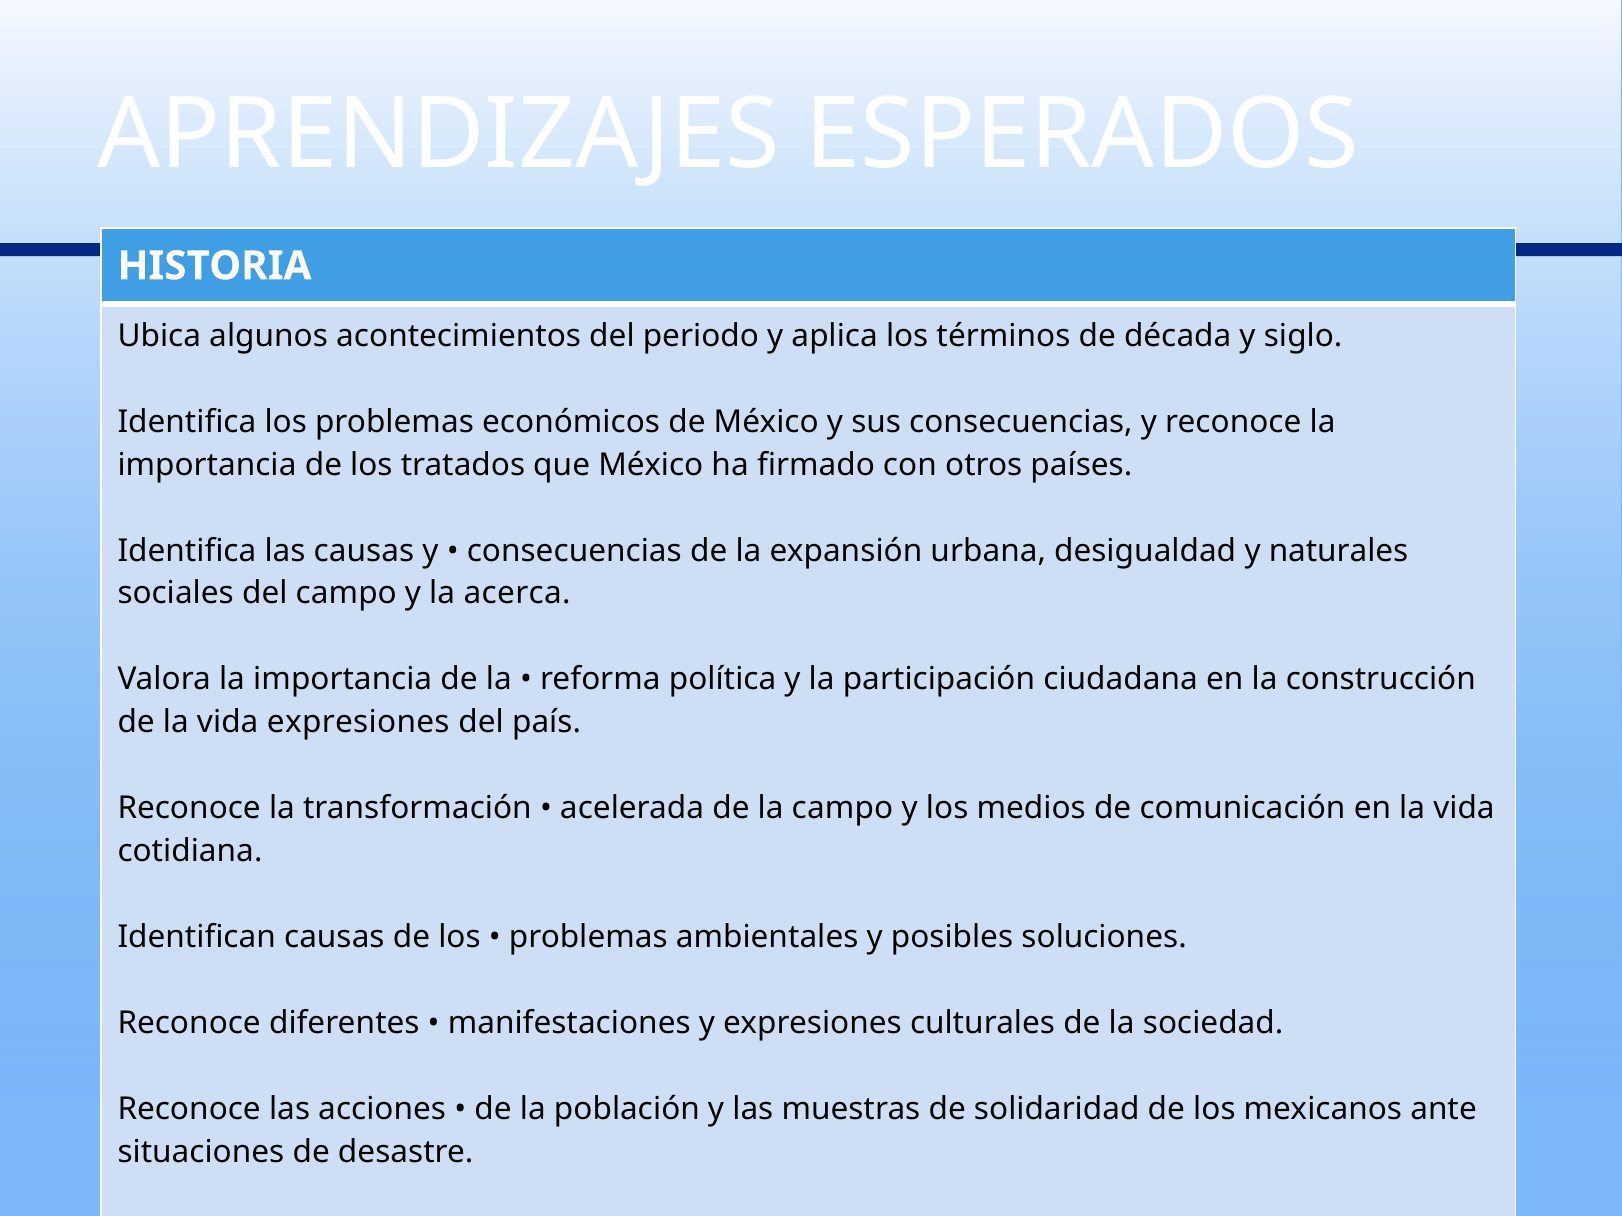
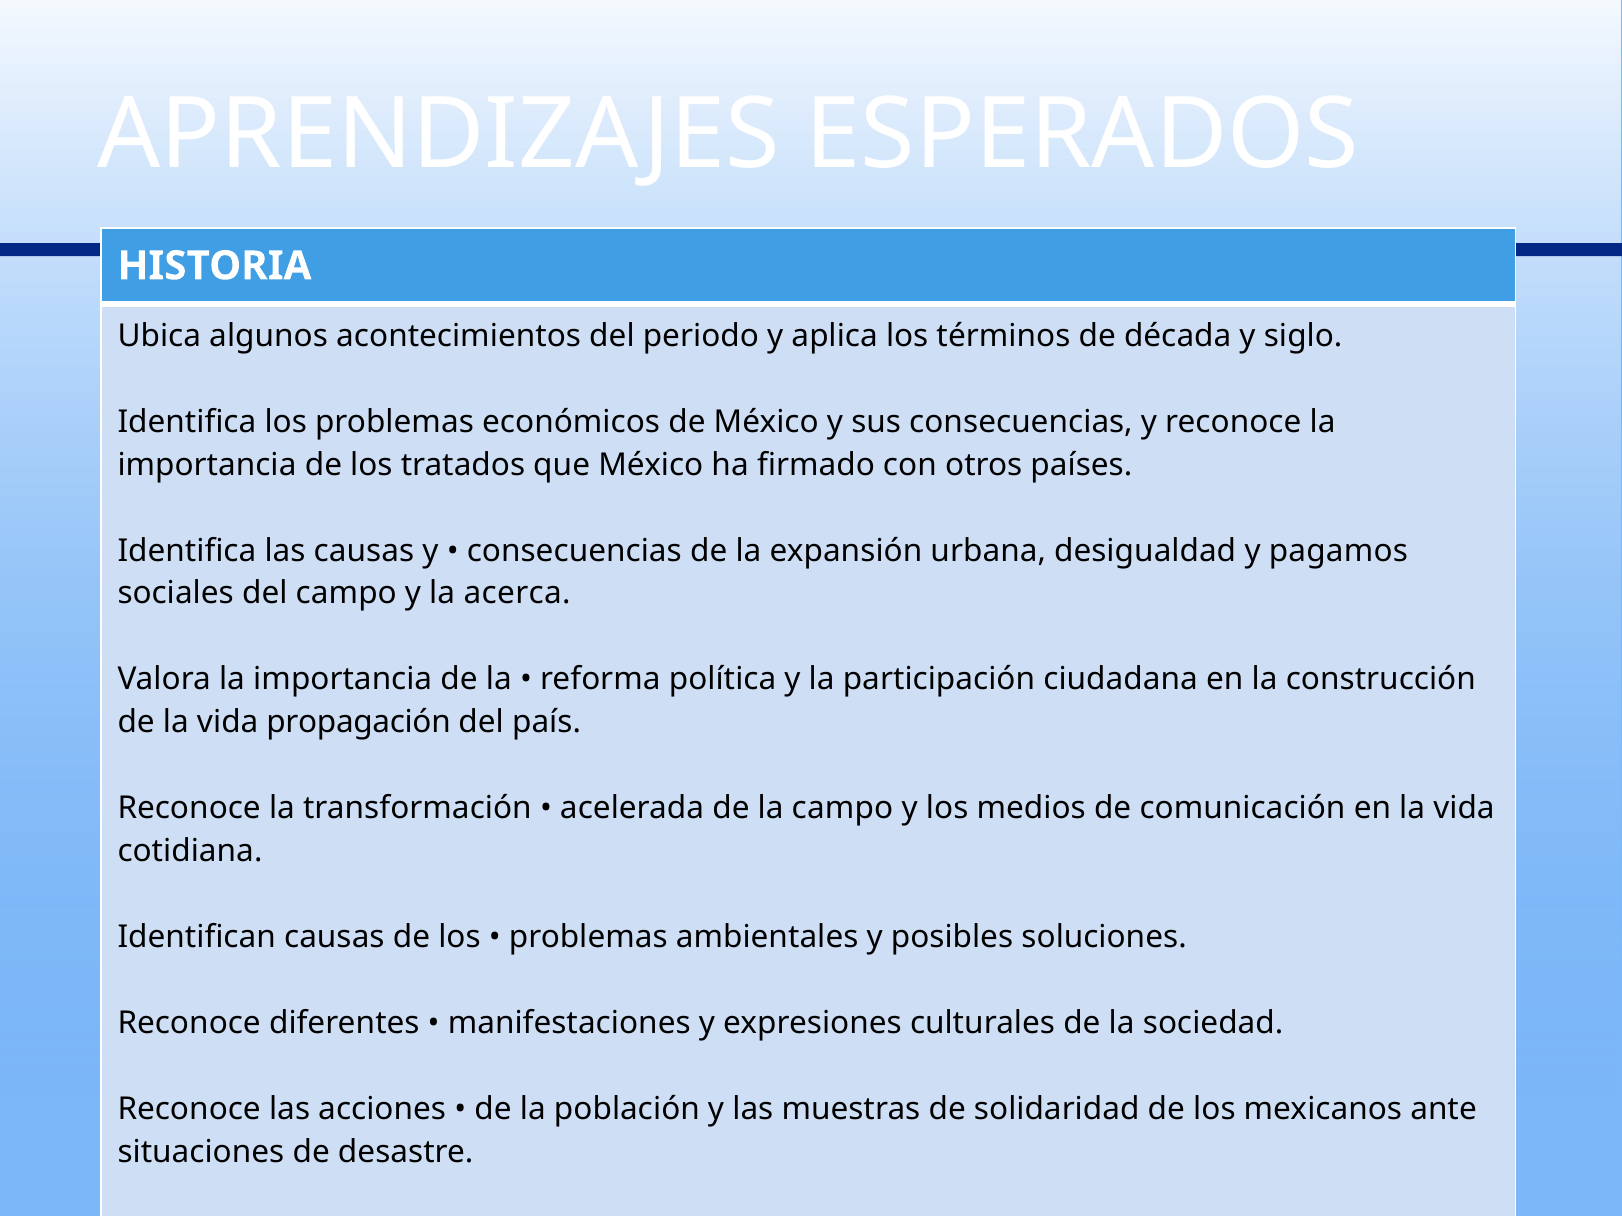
naturales: naturales -> pagamos (1338, 551)
vida expresiones: expresiones -> propagación (359, 723)
